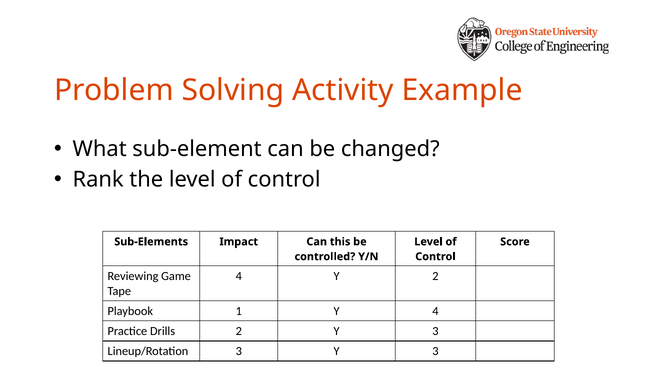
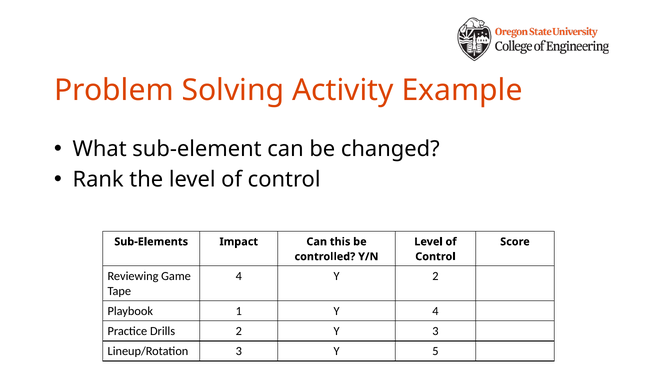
3 Y 3: 3 -> 5 (435, 351)
